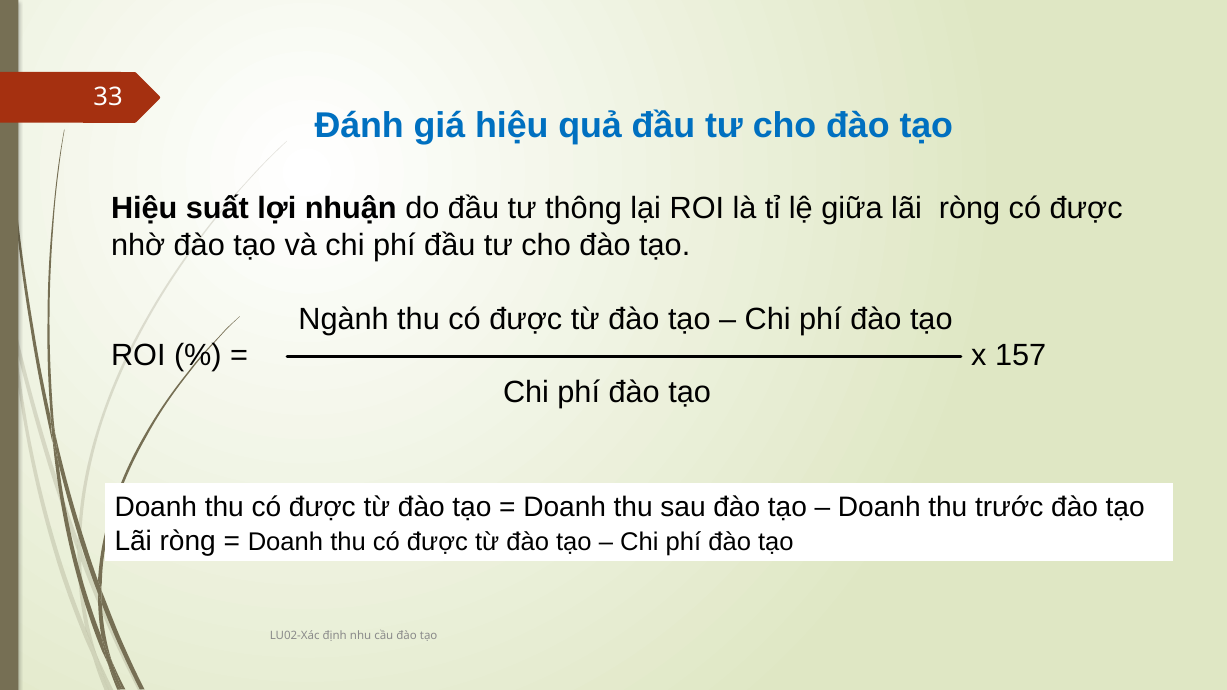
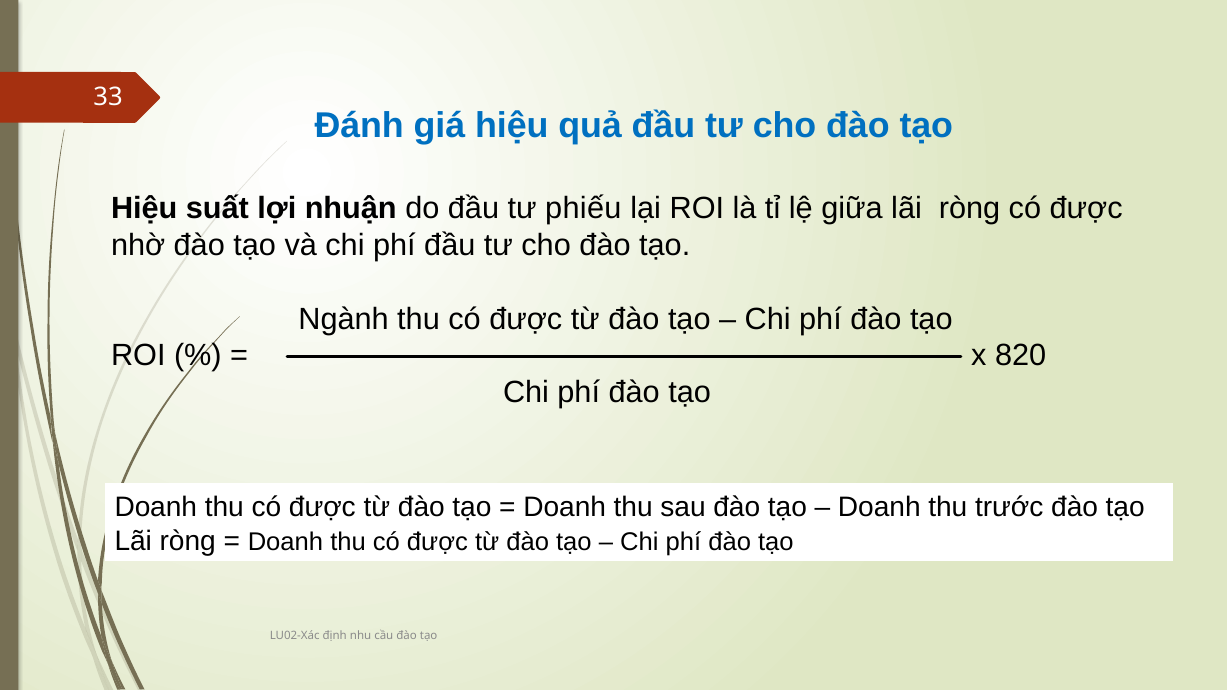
thông: thông -> phiếu (583, 209)
157: 157 -> 820 (1021, 356)
